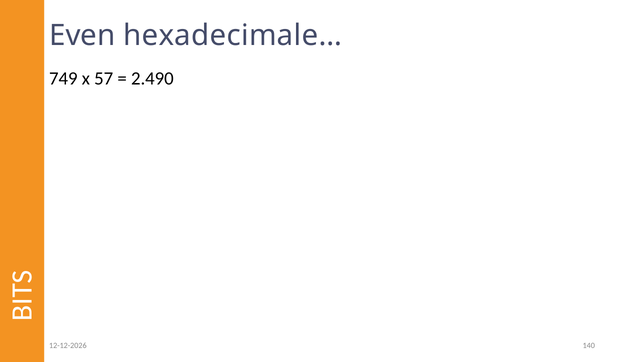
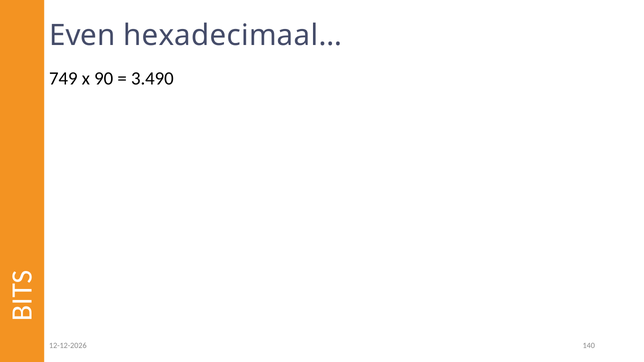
hexadecimale…: hexadecimale… -> hexadecimaal… (233, 36)
57: 57 -> 90 (104, 79)
2.490: 2.490 -> 3.490 (152, 79)
